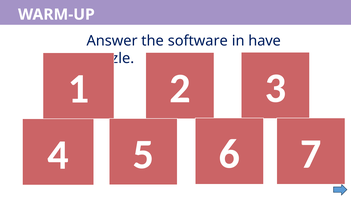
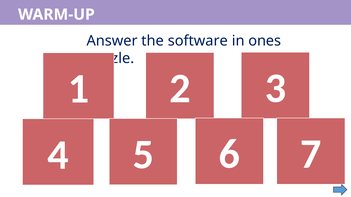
have: have -> ones (265, 41)
